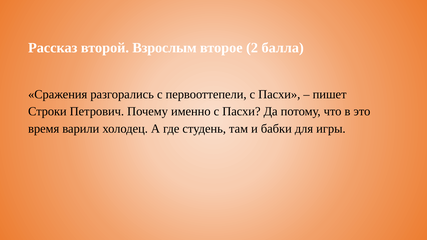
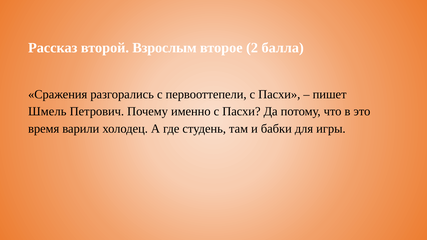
Строки: Строки -> Шмель (47, 112)
